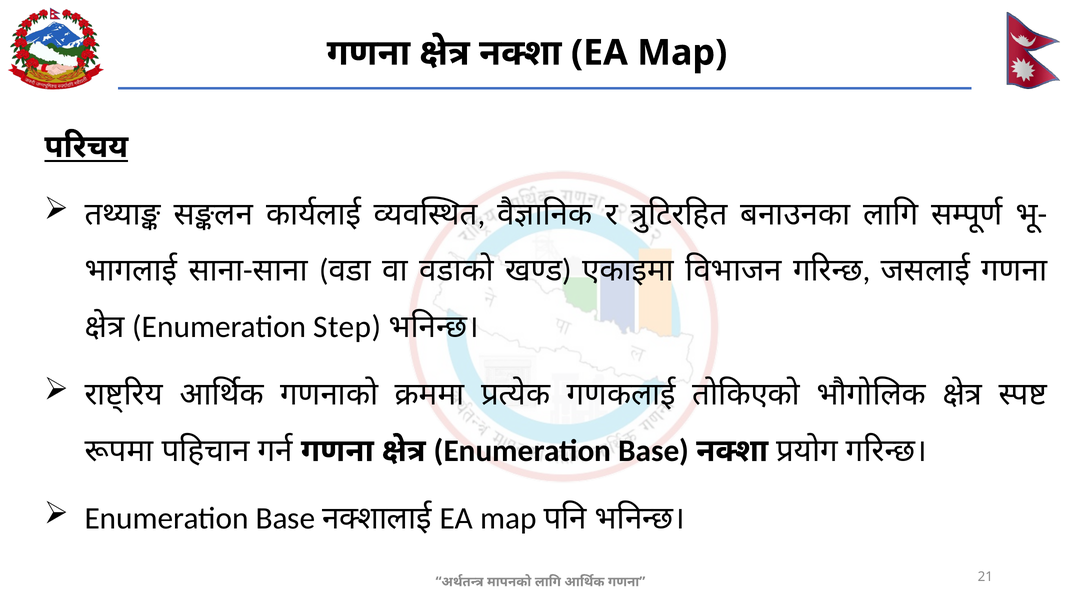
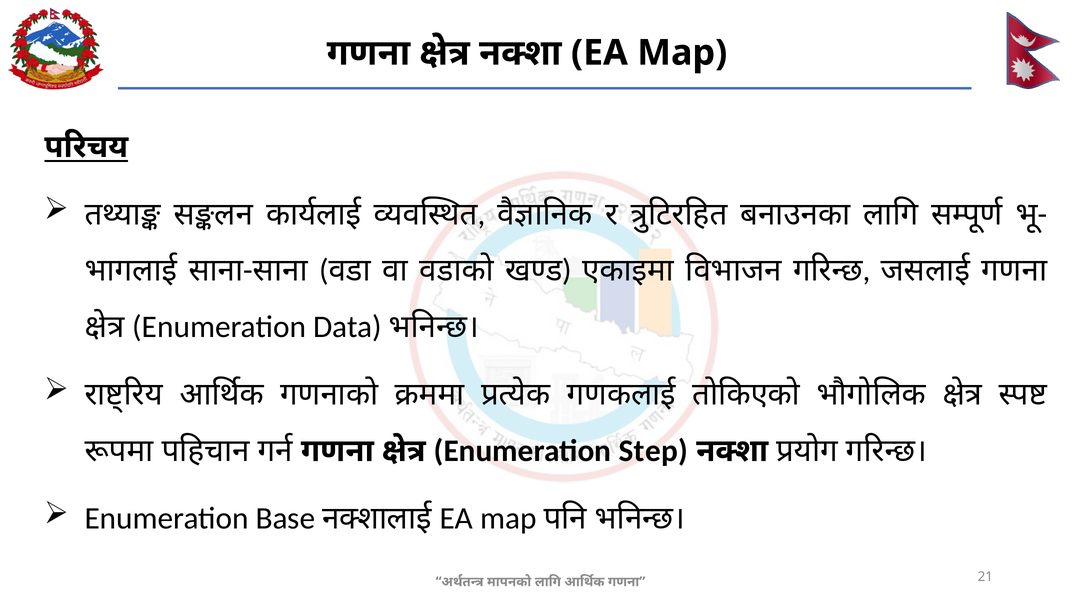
Step: Step -> Data (347, 327)
Base: Base -> Step (653, 451)
